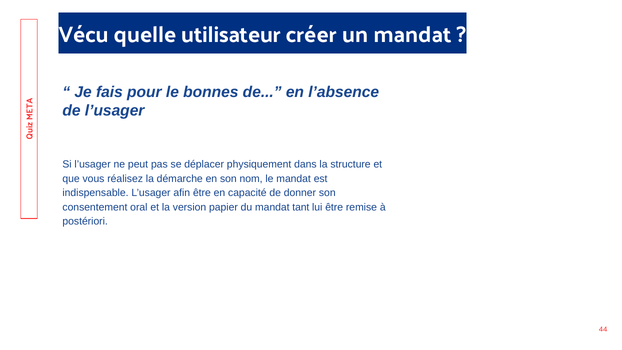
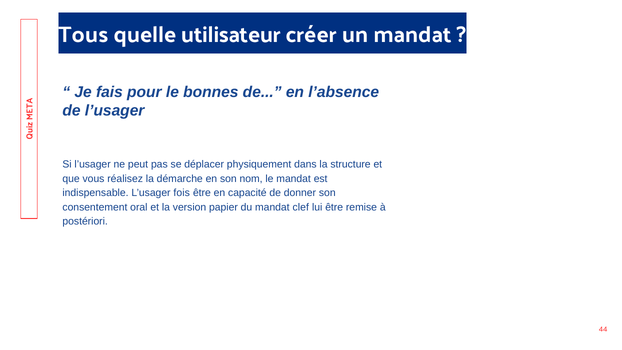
Vécu: Vécu -> Tous (83, 35)
afin: afin -> fois (182, 193)
tant: tant -> clef (301, 207)
